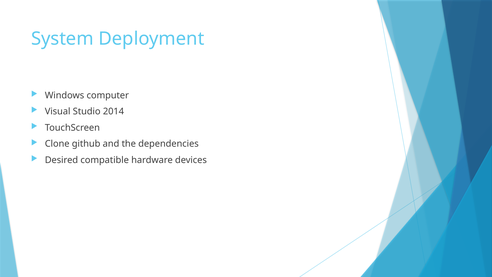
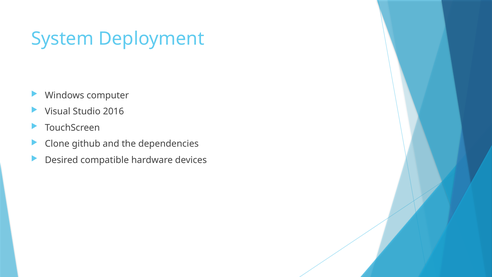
2014: 2014 -> 2016 (113, 111)
